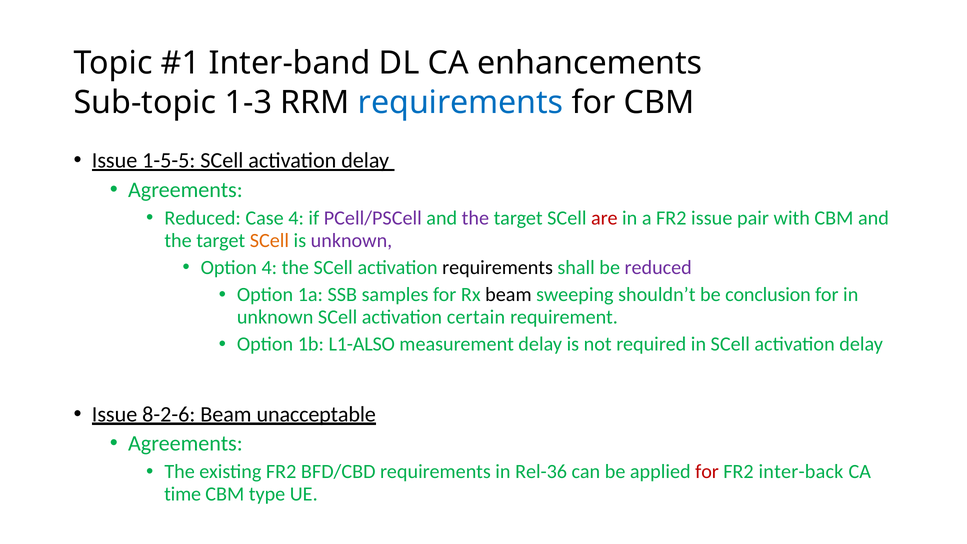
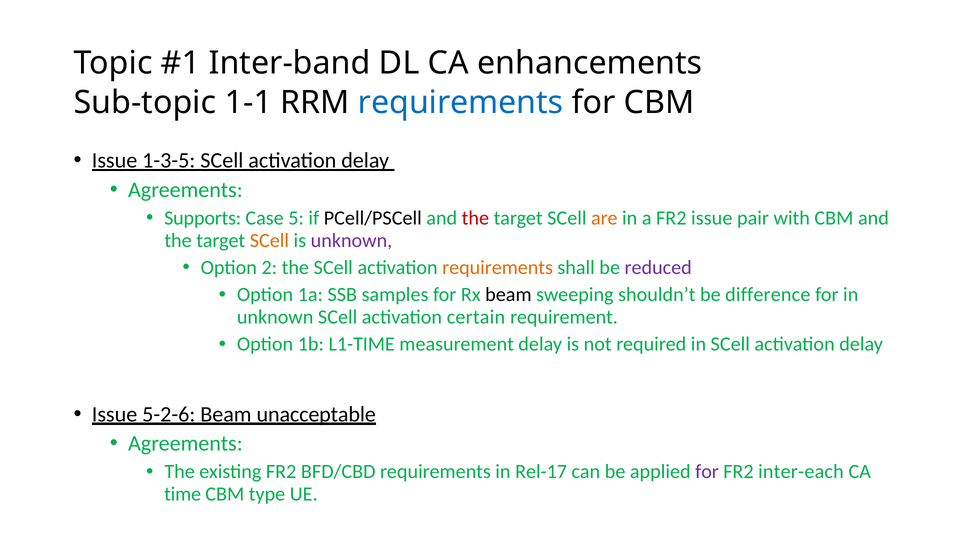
1-3: 1-3 -> 1-1 (248, 102)
1-5-5: 1-5-5 -> 1-3-5 (169, 161)
Reduced: Reduced -> Supports (203, 218)
Case 4: 4 -> 5 (296, 218)
PCell/PSCell colour: purple -> black (373, 218)
the colour: purple -> red (475, 218)
are colour: red -> orange (604, 218)
Option 4: 4 -> 2 (269, 268)
requirements colour: black -> orange (498, 268)
conclusion: conclusion -> difference (768, 295)
L1-ALSO: L1-ALSO -> L1-TIME (362, 344)
8-2-6: 8-2-6 -> 5-2-6 (169, 414)
Rel-36: Rel-36 -> Rel-17 (541, 472)
for colour: red -> purple (707, 472)
inter-back: inter-back -> inter-each (801, 472)
